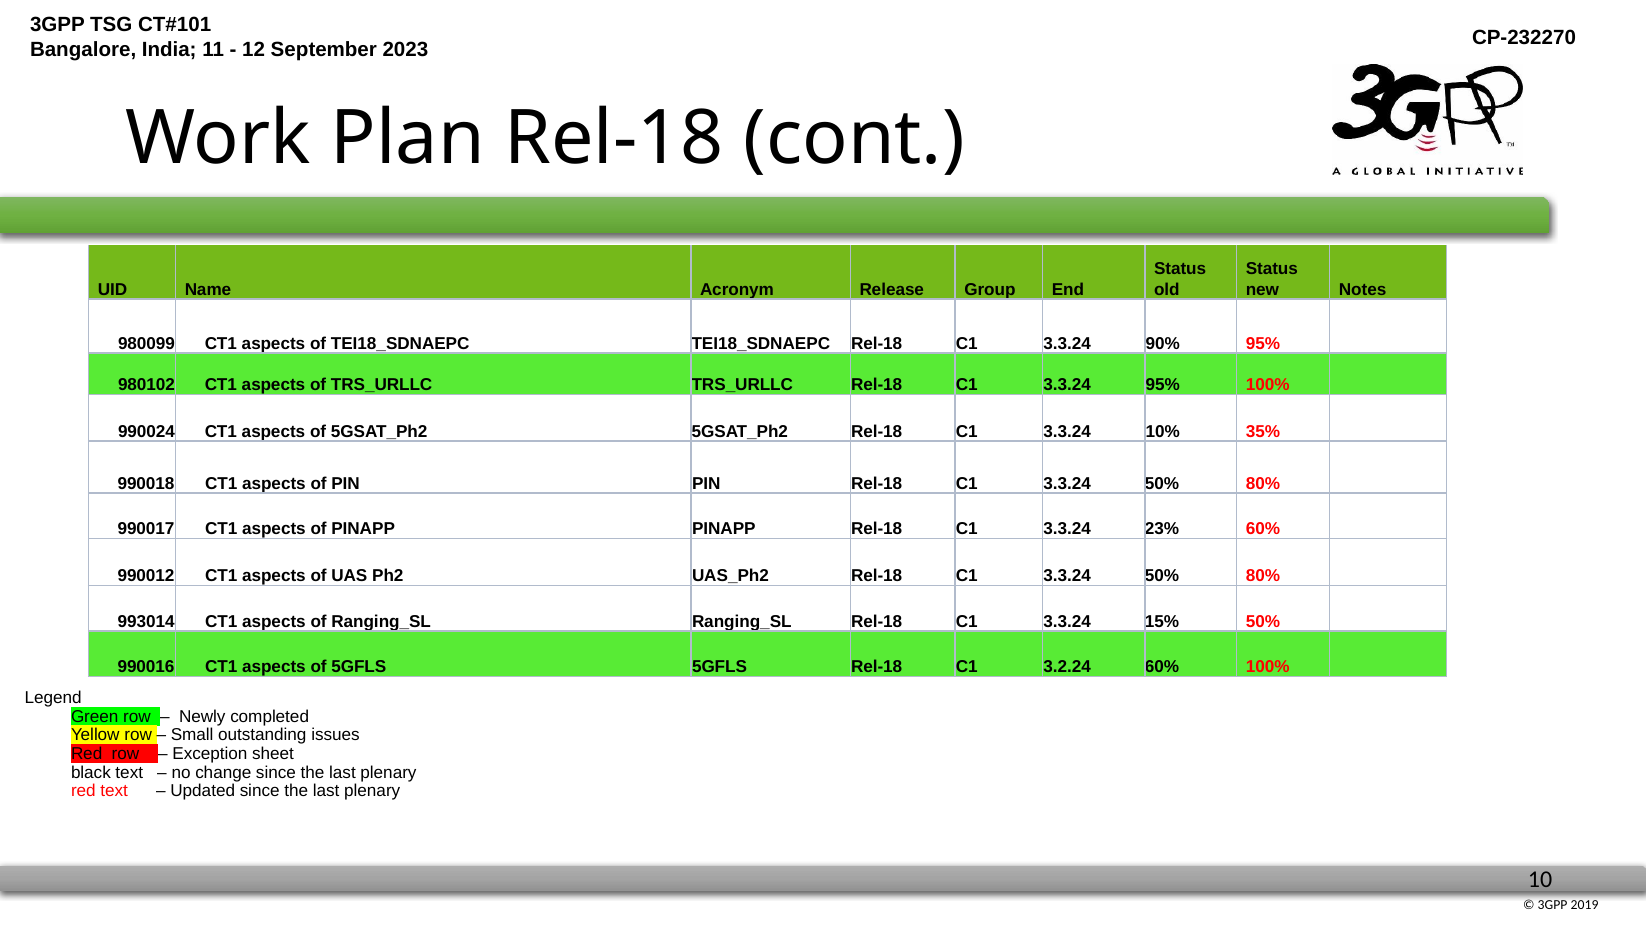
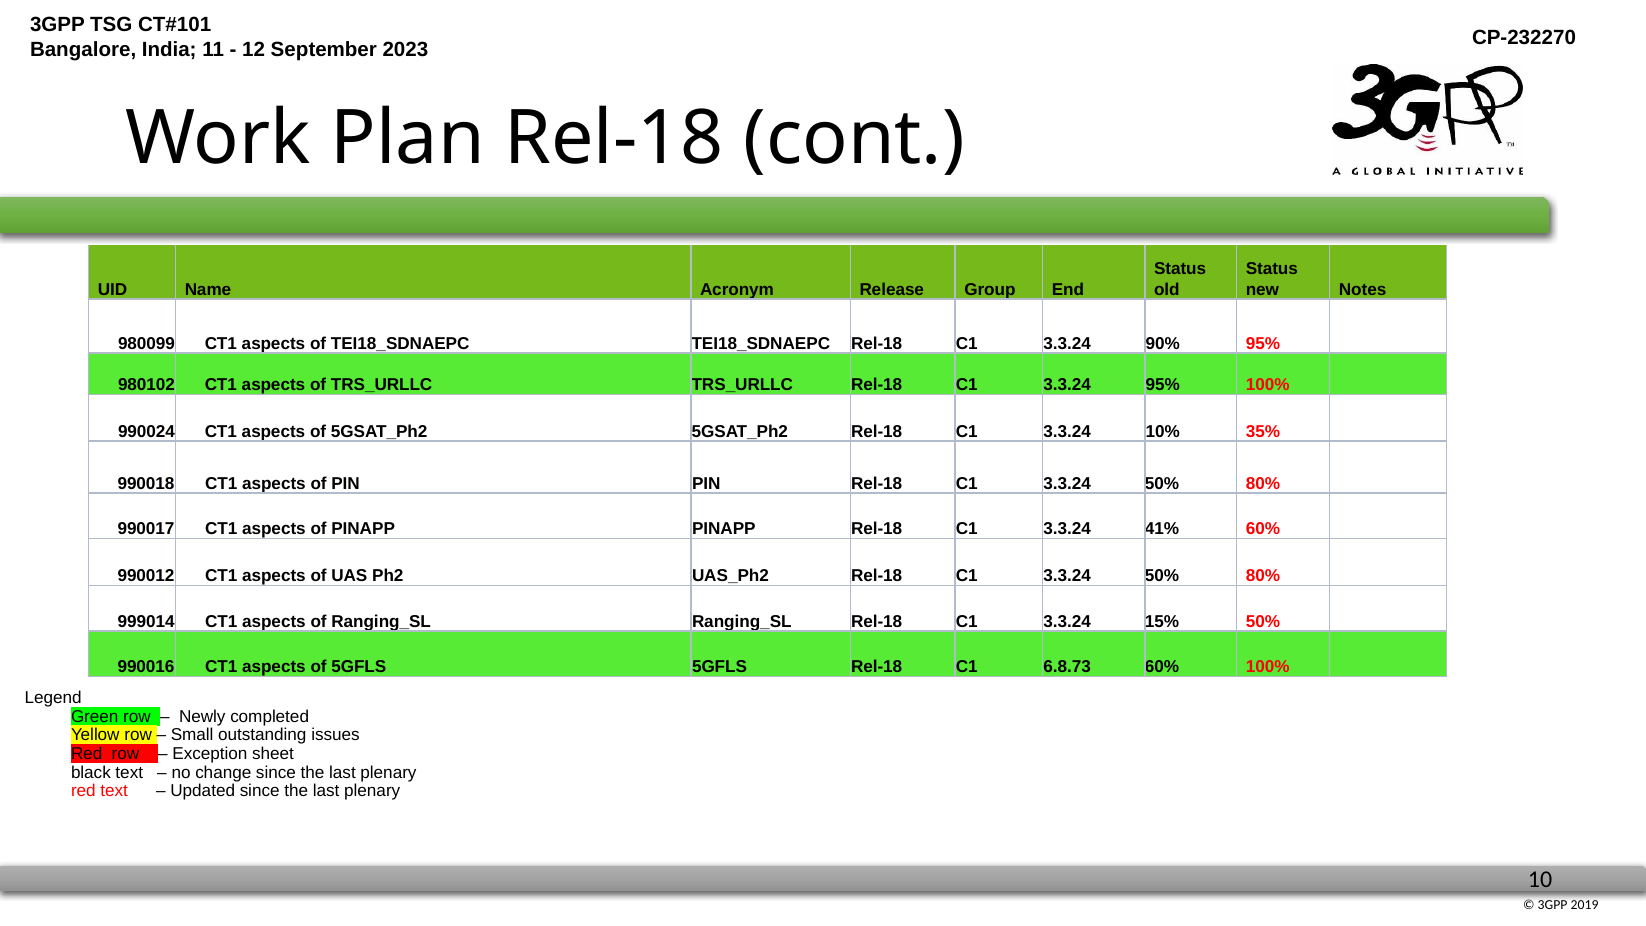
23%: 23% -> 41% (1162, 529)
993014: 993014 -> 999014 (146, 622)
3.2.24: 3.2.24 -> 6.8.73 (1067, 667)
